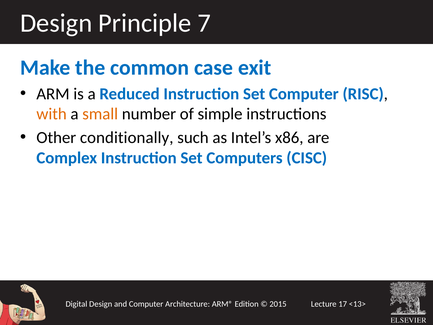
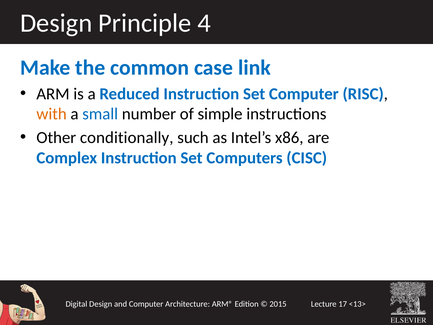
7: 7 -> 4 (204, 23)
exit: exit -> link (255, 68)
small colour: orange -> blue (100, 114)
